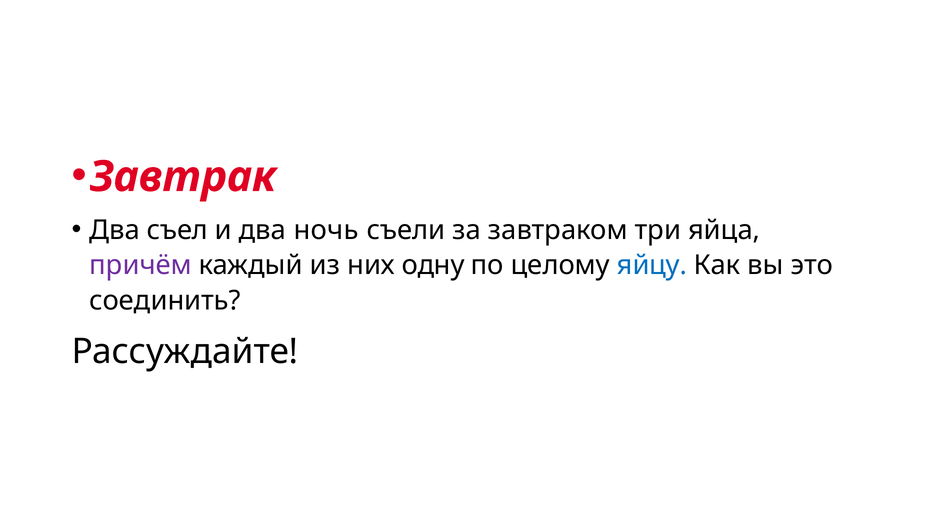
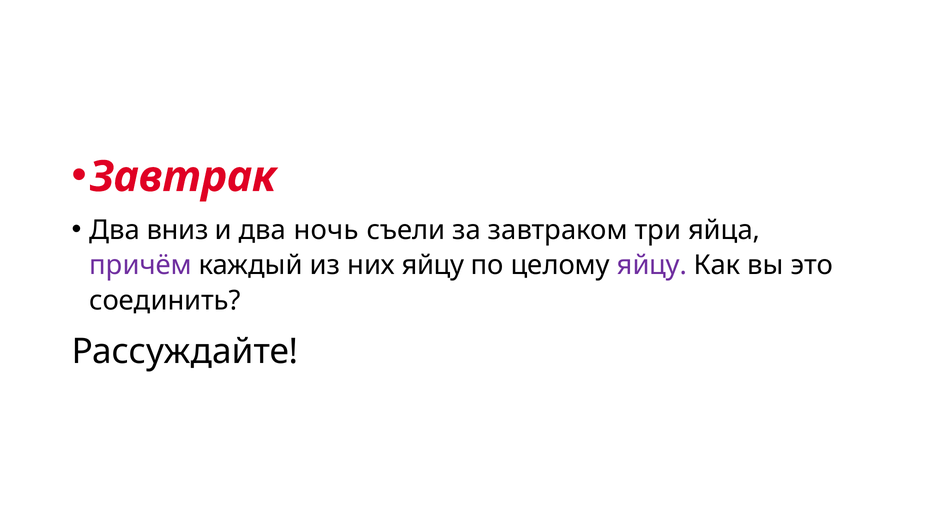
съел: съел -> вниз (177, 230)
них одну: одну -> яйцу (433, 265)
яйцу colour: blue -> purple (652, 265)
